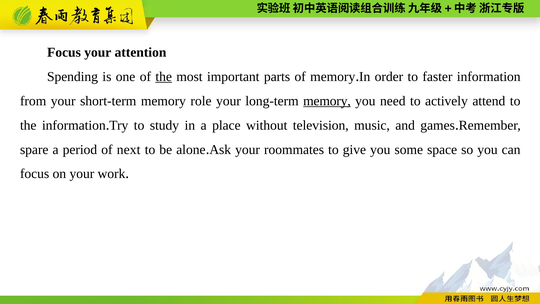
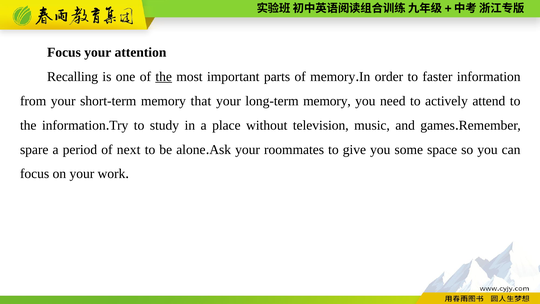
Spending: Spending -> Recalling (73, 77)
role: role -> that (201, 101)
memory underline: present -> none (327, 101)
